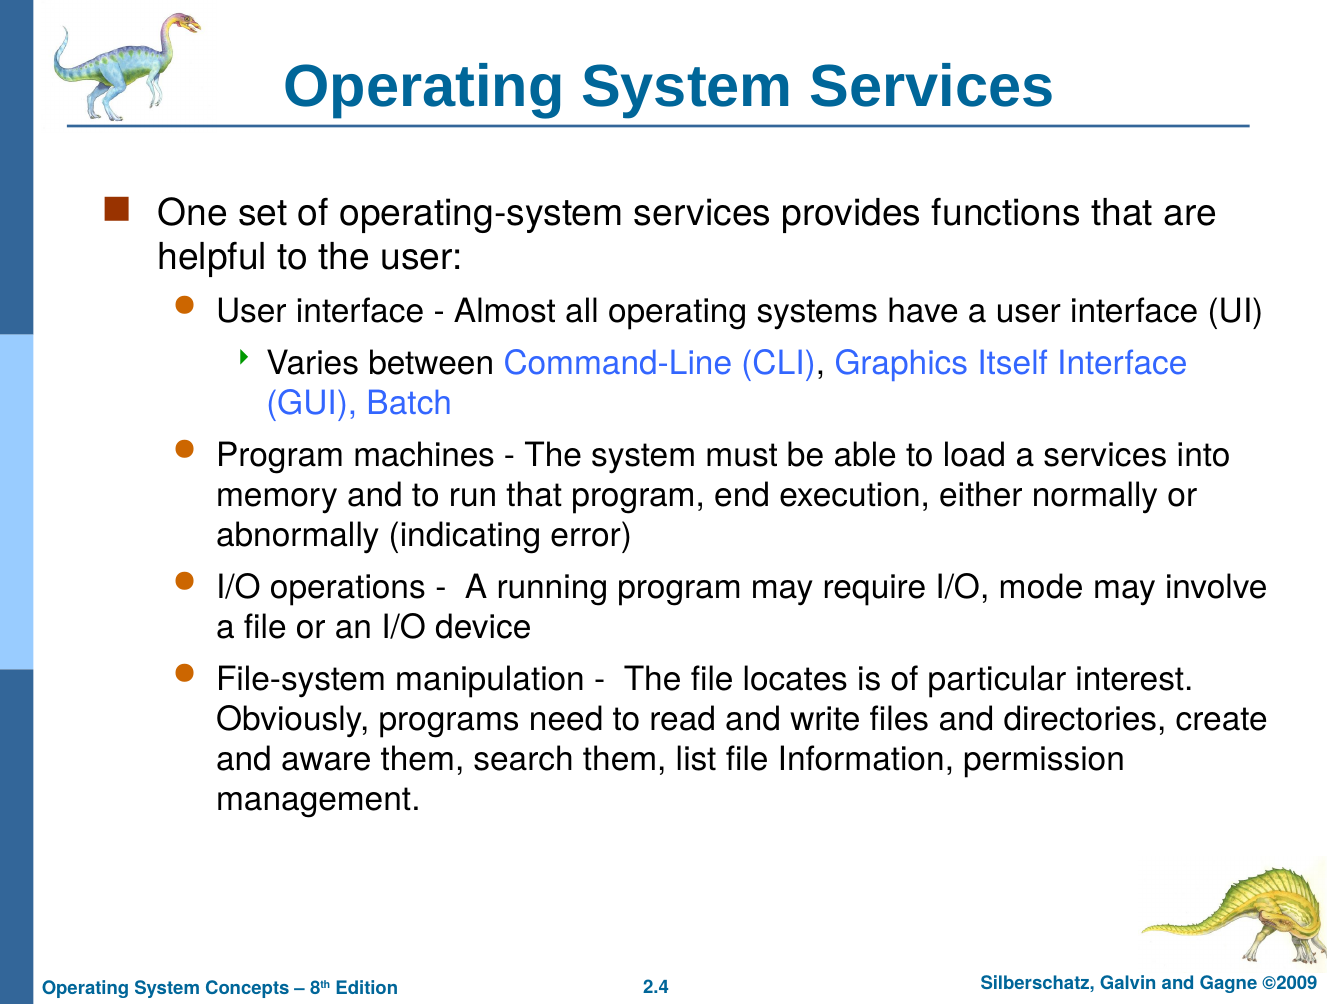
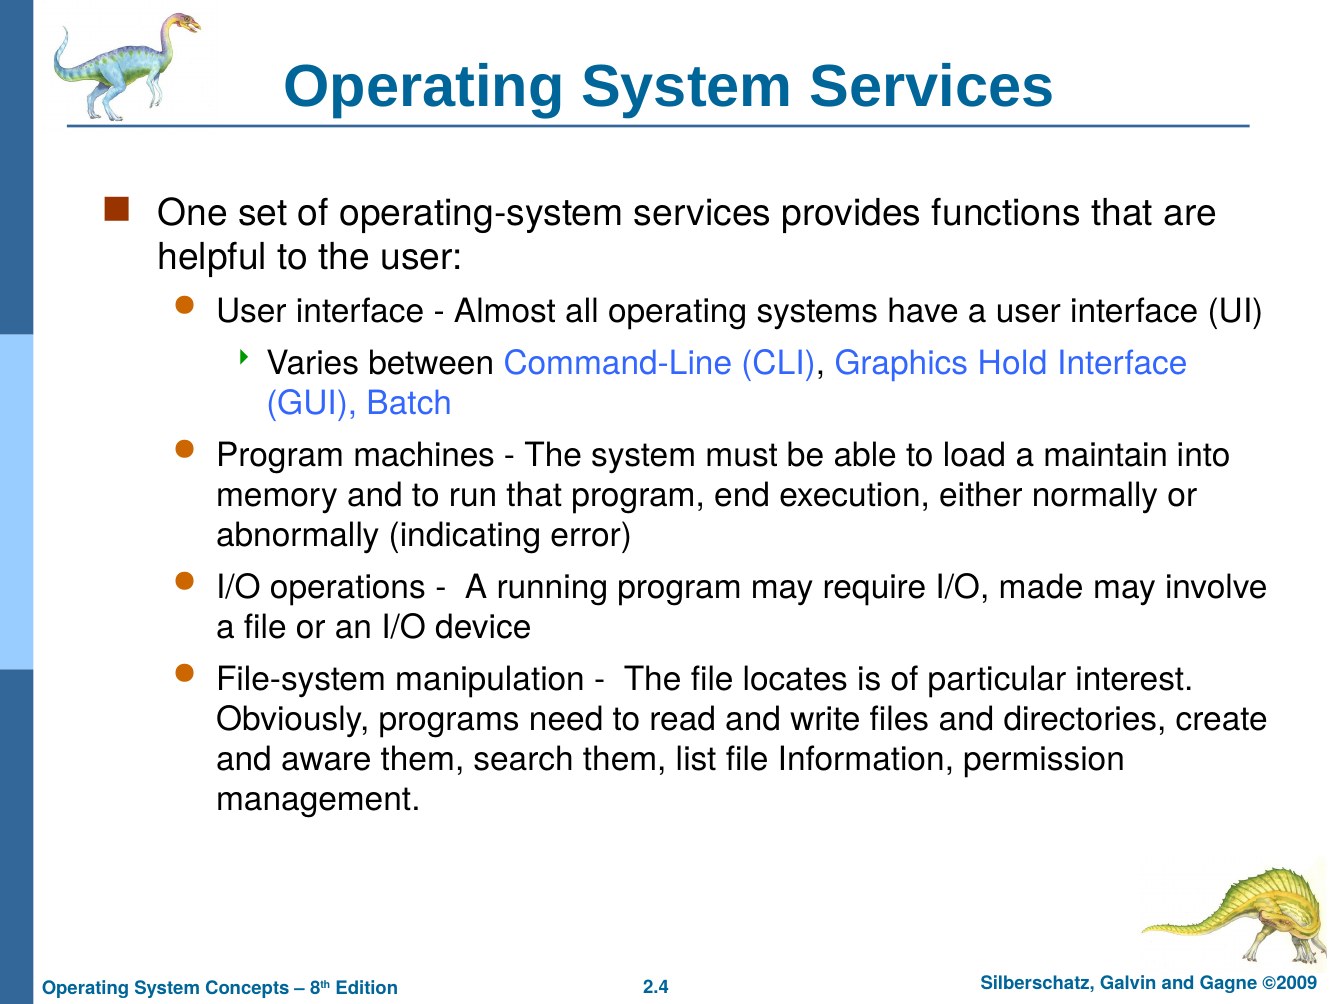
Itself: Itself -> Hold (1013, 363)
a services: services -> maintain (1106, 455)
mode: mode -> made (1041, 588)
